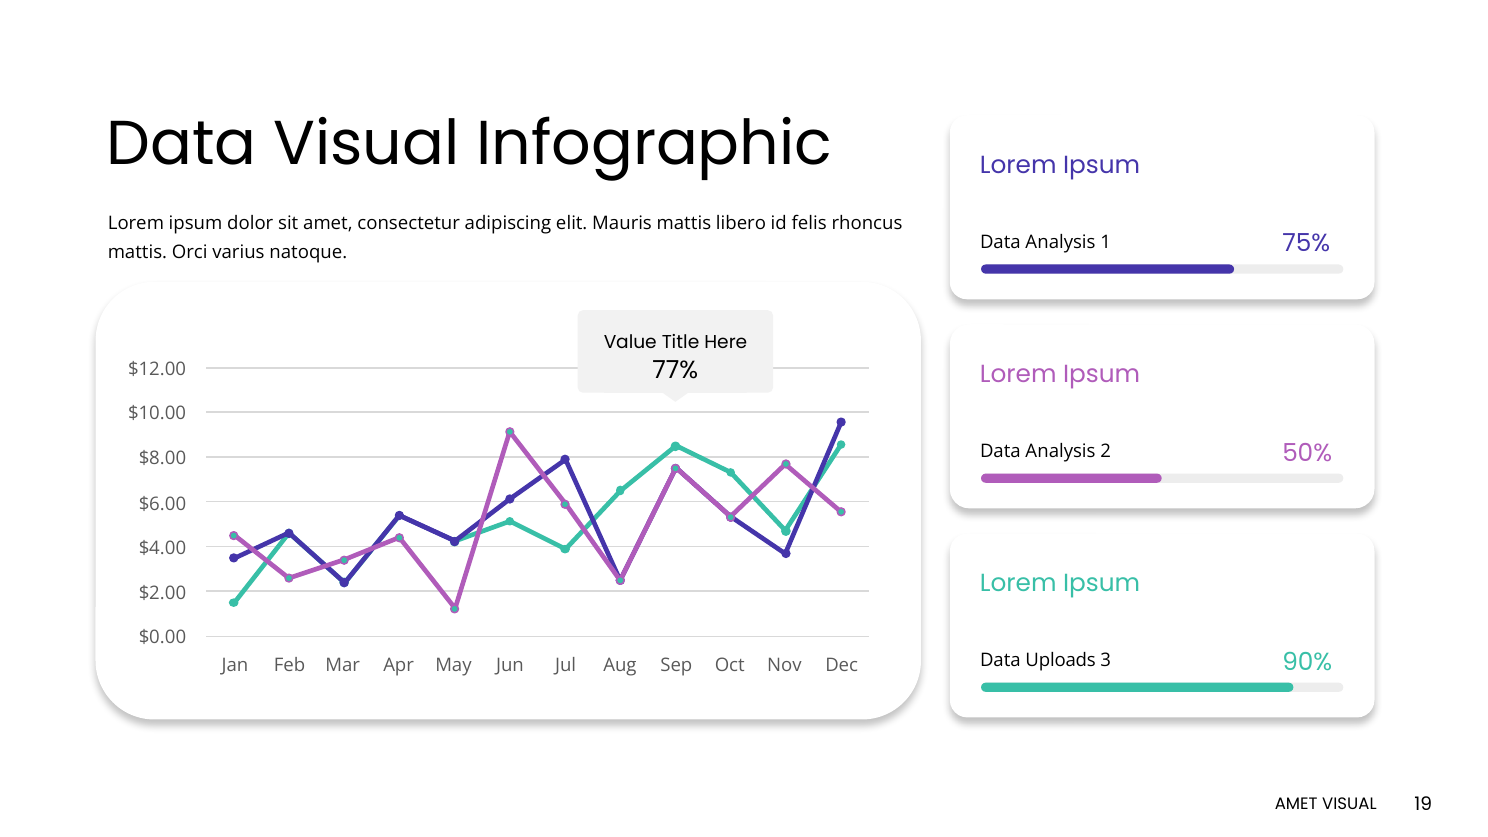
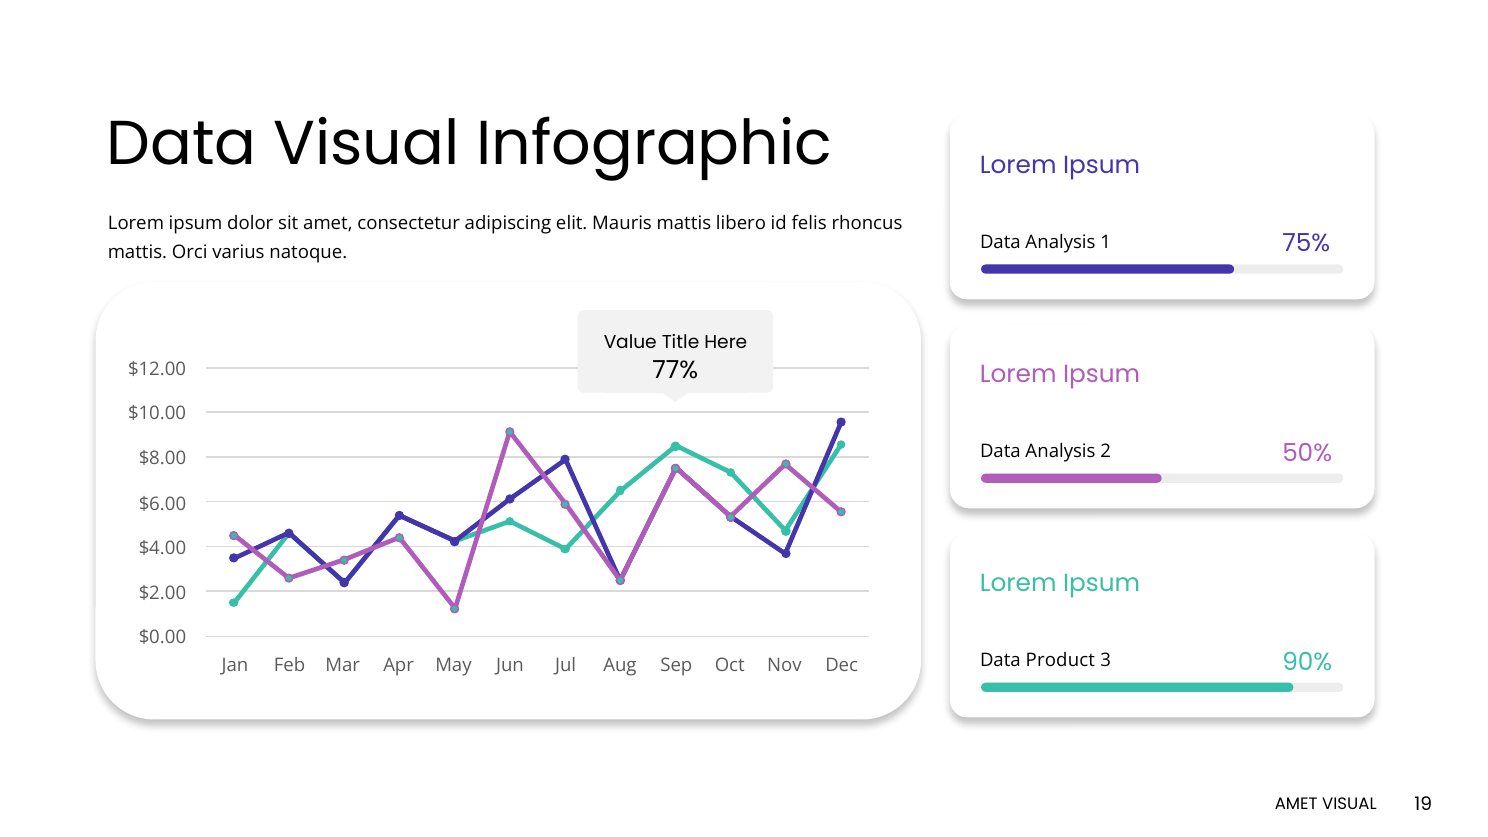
Uploads: Uploads -> Product (1060, 661)
